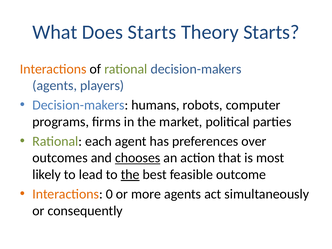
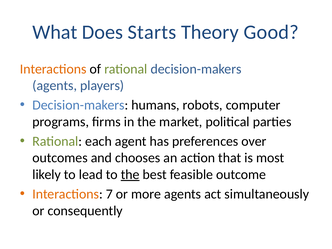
Theory Starts: Starts -> Good (271, 32)
chooses underline: present -> none (138, 158)
0: 0 -> 7 (109, 194)
